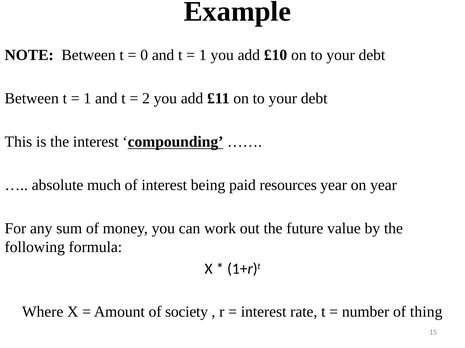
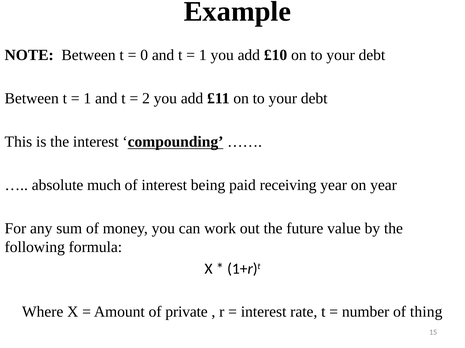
resources: resources -> receiving (288, 185)
society: society -> private (187, 313)
